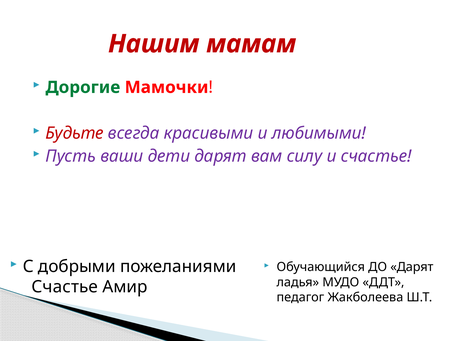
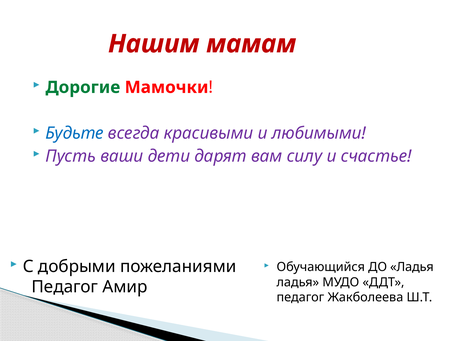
Будьте colour: red -> blue (75, 133)
ДО Дарят: Дарят -> Ладья (412, 267)
Счастье: Счастье -> Педагог (65, 287)
